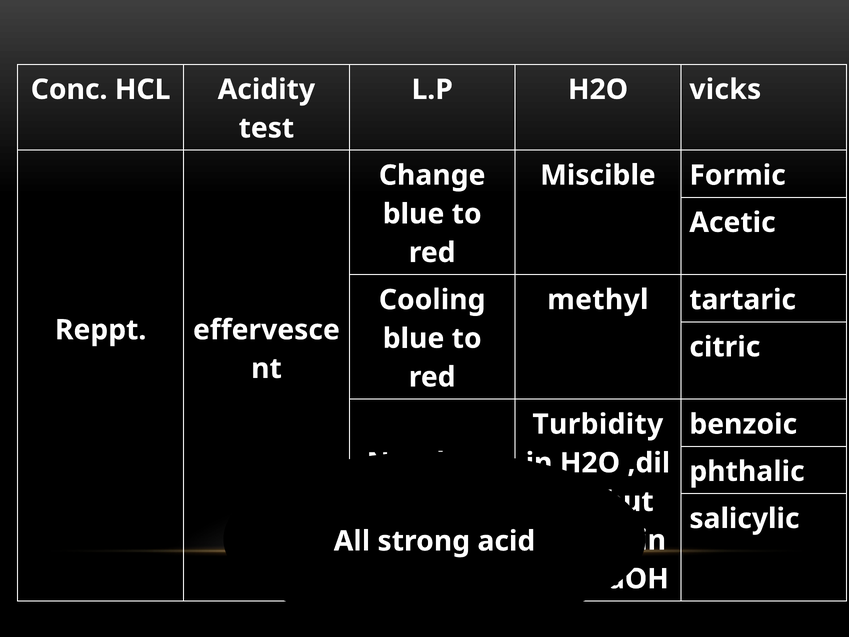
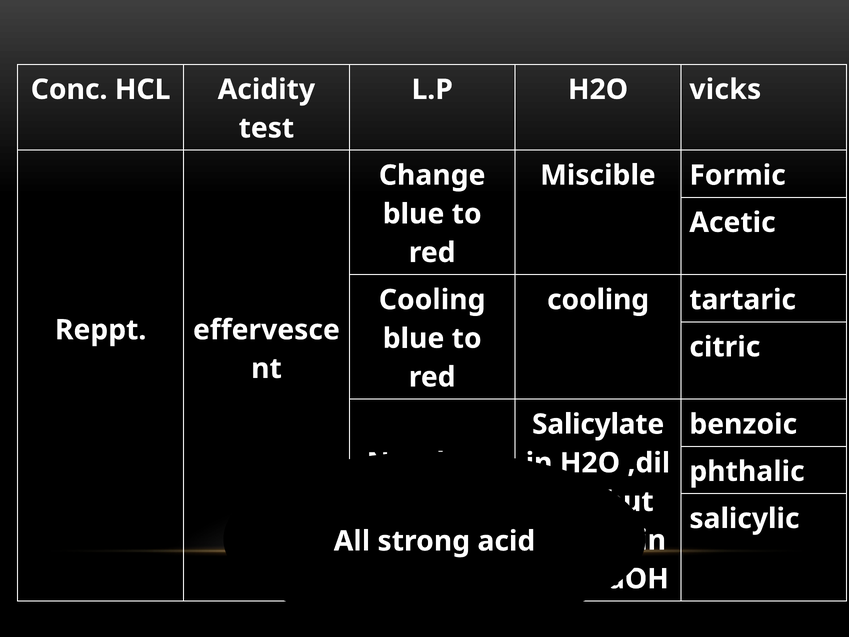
methyl: methyl -> cooling (598, 300)
Turbidity: Turbidity -> Salicylate (598, 424)
